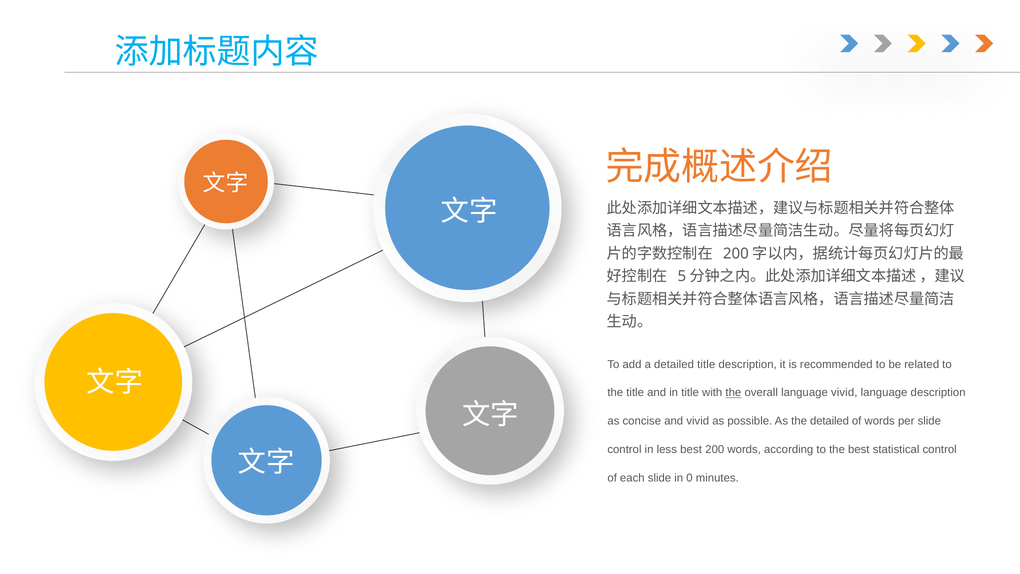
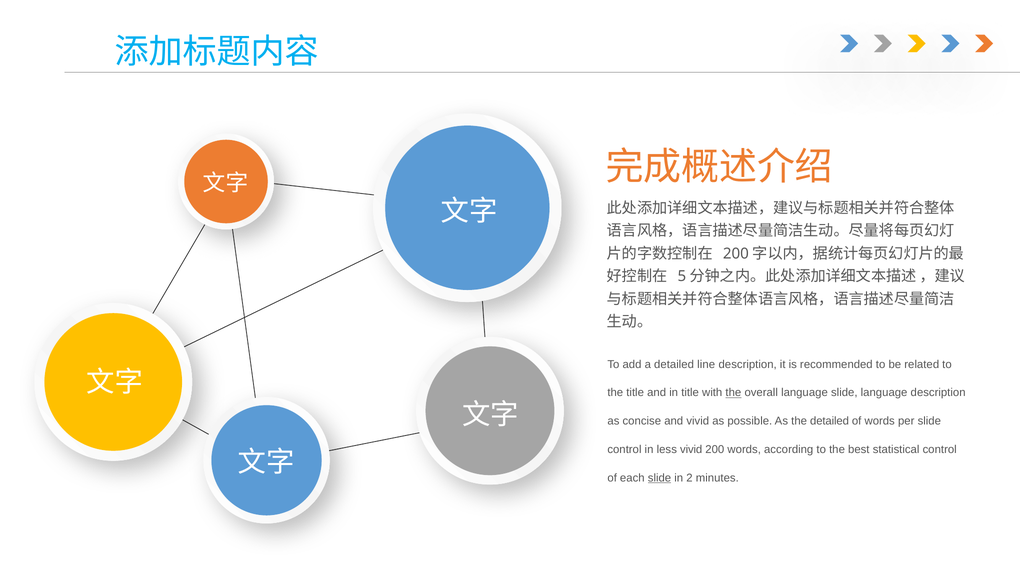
detailed title: title -> line (706, 364)
language vivid: vivid -> slide (844, 393)
less best: best -> vivid (691, 449)
slide underline: none -> present (659, 478)
0: 0 -> 2 (689, 478)
